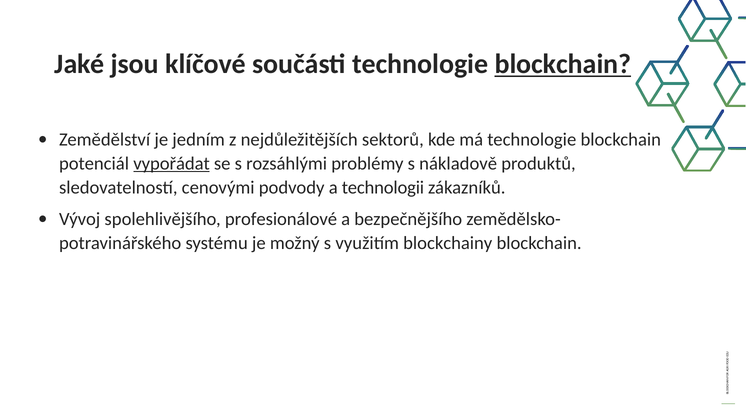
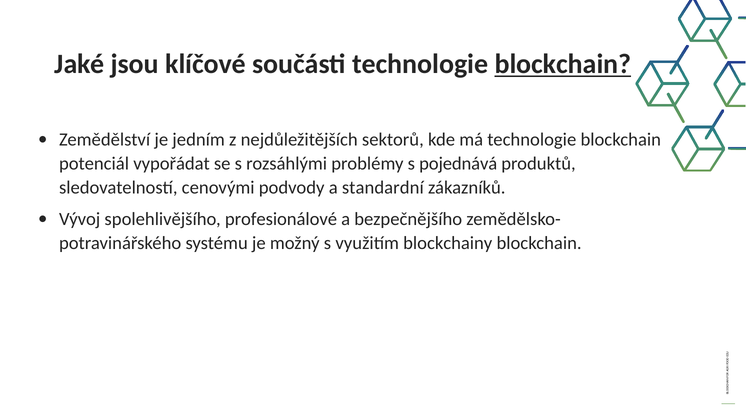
vypořádat underline: present -> none (172, 164)
nákladově: nákladově -> pojednává (458, 164)
technologii: technologii -> standardní (383, 188)
